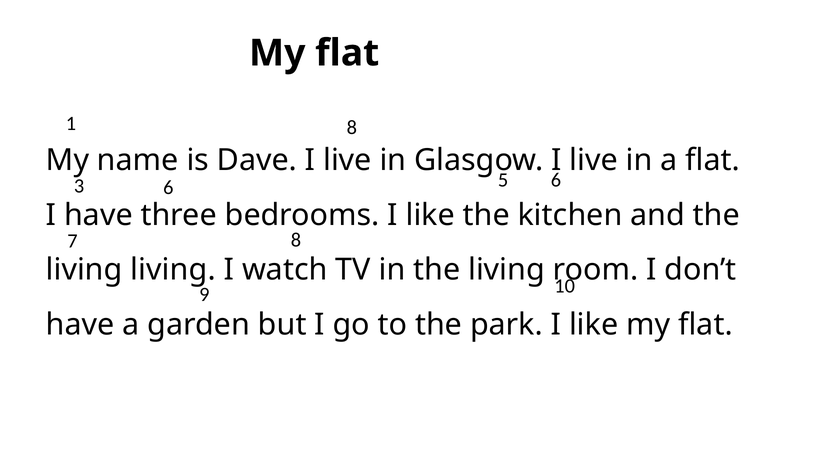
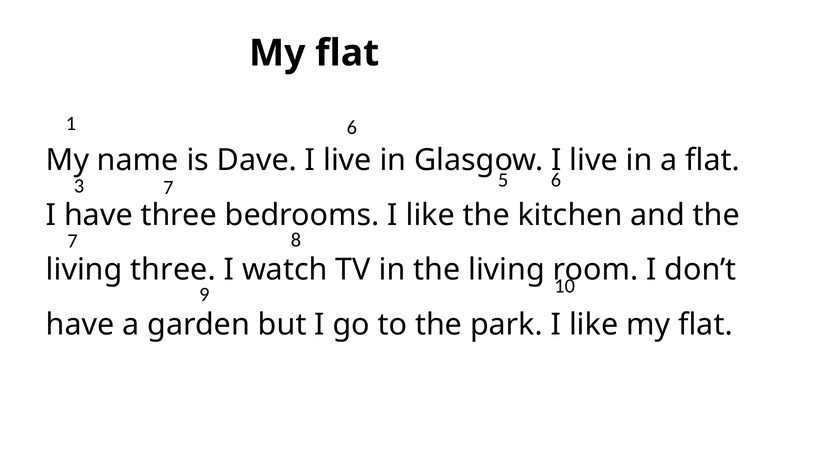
1 8: 8 -> 6 (352, 128)
3 6: 6 -> 7 (168, 187)
living living: living -> three (173, 270)
